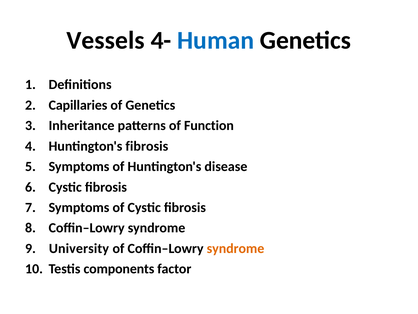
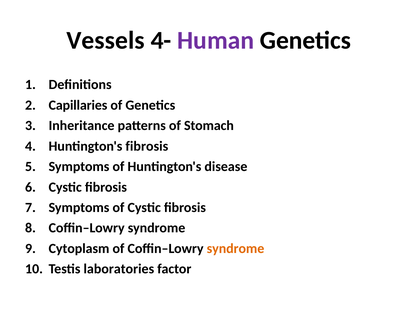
Human colour: blue -> purple (216, 40)
Function: Function -> Stomach (209, 125)
University: University -> Cytoplasm (79, 248)
components: components -> laboratories (119, 269)
